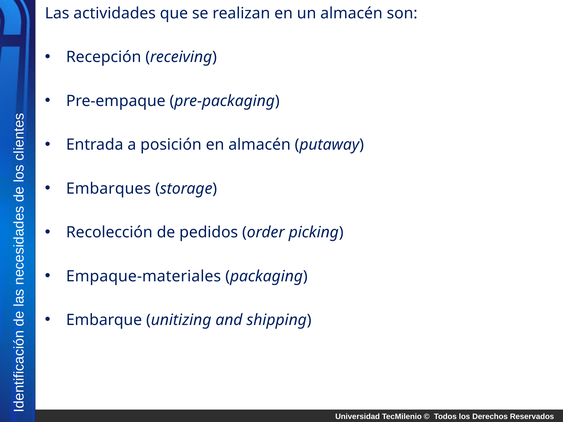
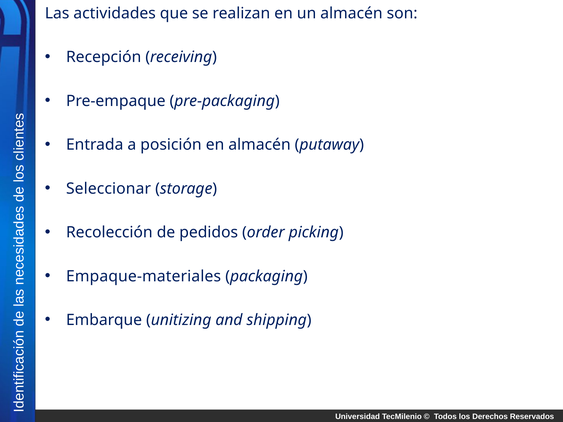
Embarques: Embarques -> Seleccionar (109, 189)
